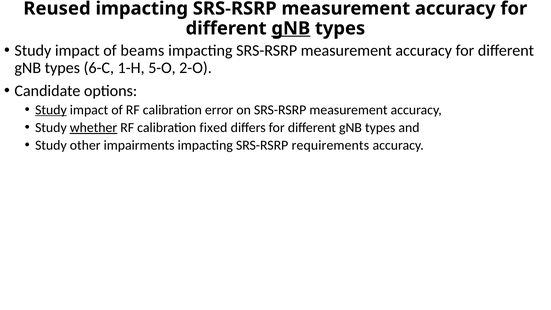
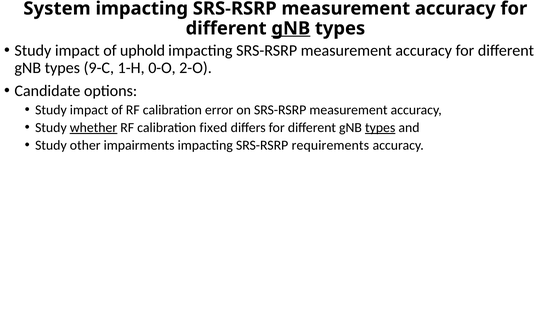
Reused: Reused -> System (57, 8)
beams: beams -> uphold (143, 50)
6-C: 6-C -> 9-C (99, 68)
5-O: 5-O -> 0-O (162, 68)
Study underline: present -> none (51, 110)
types underline: none -> present (380, 127)
